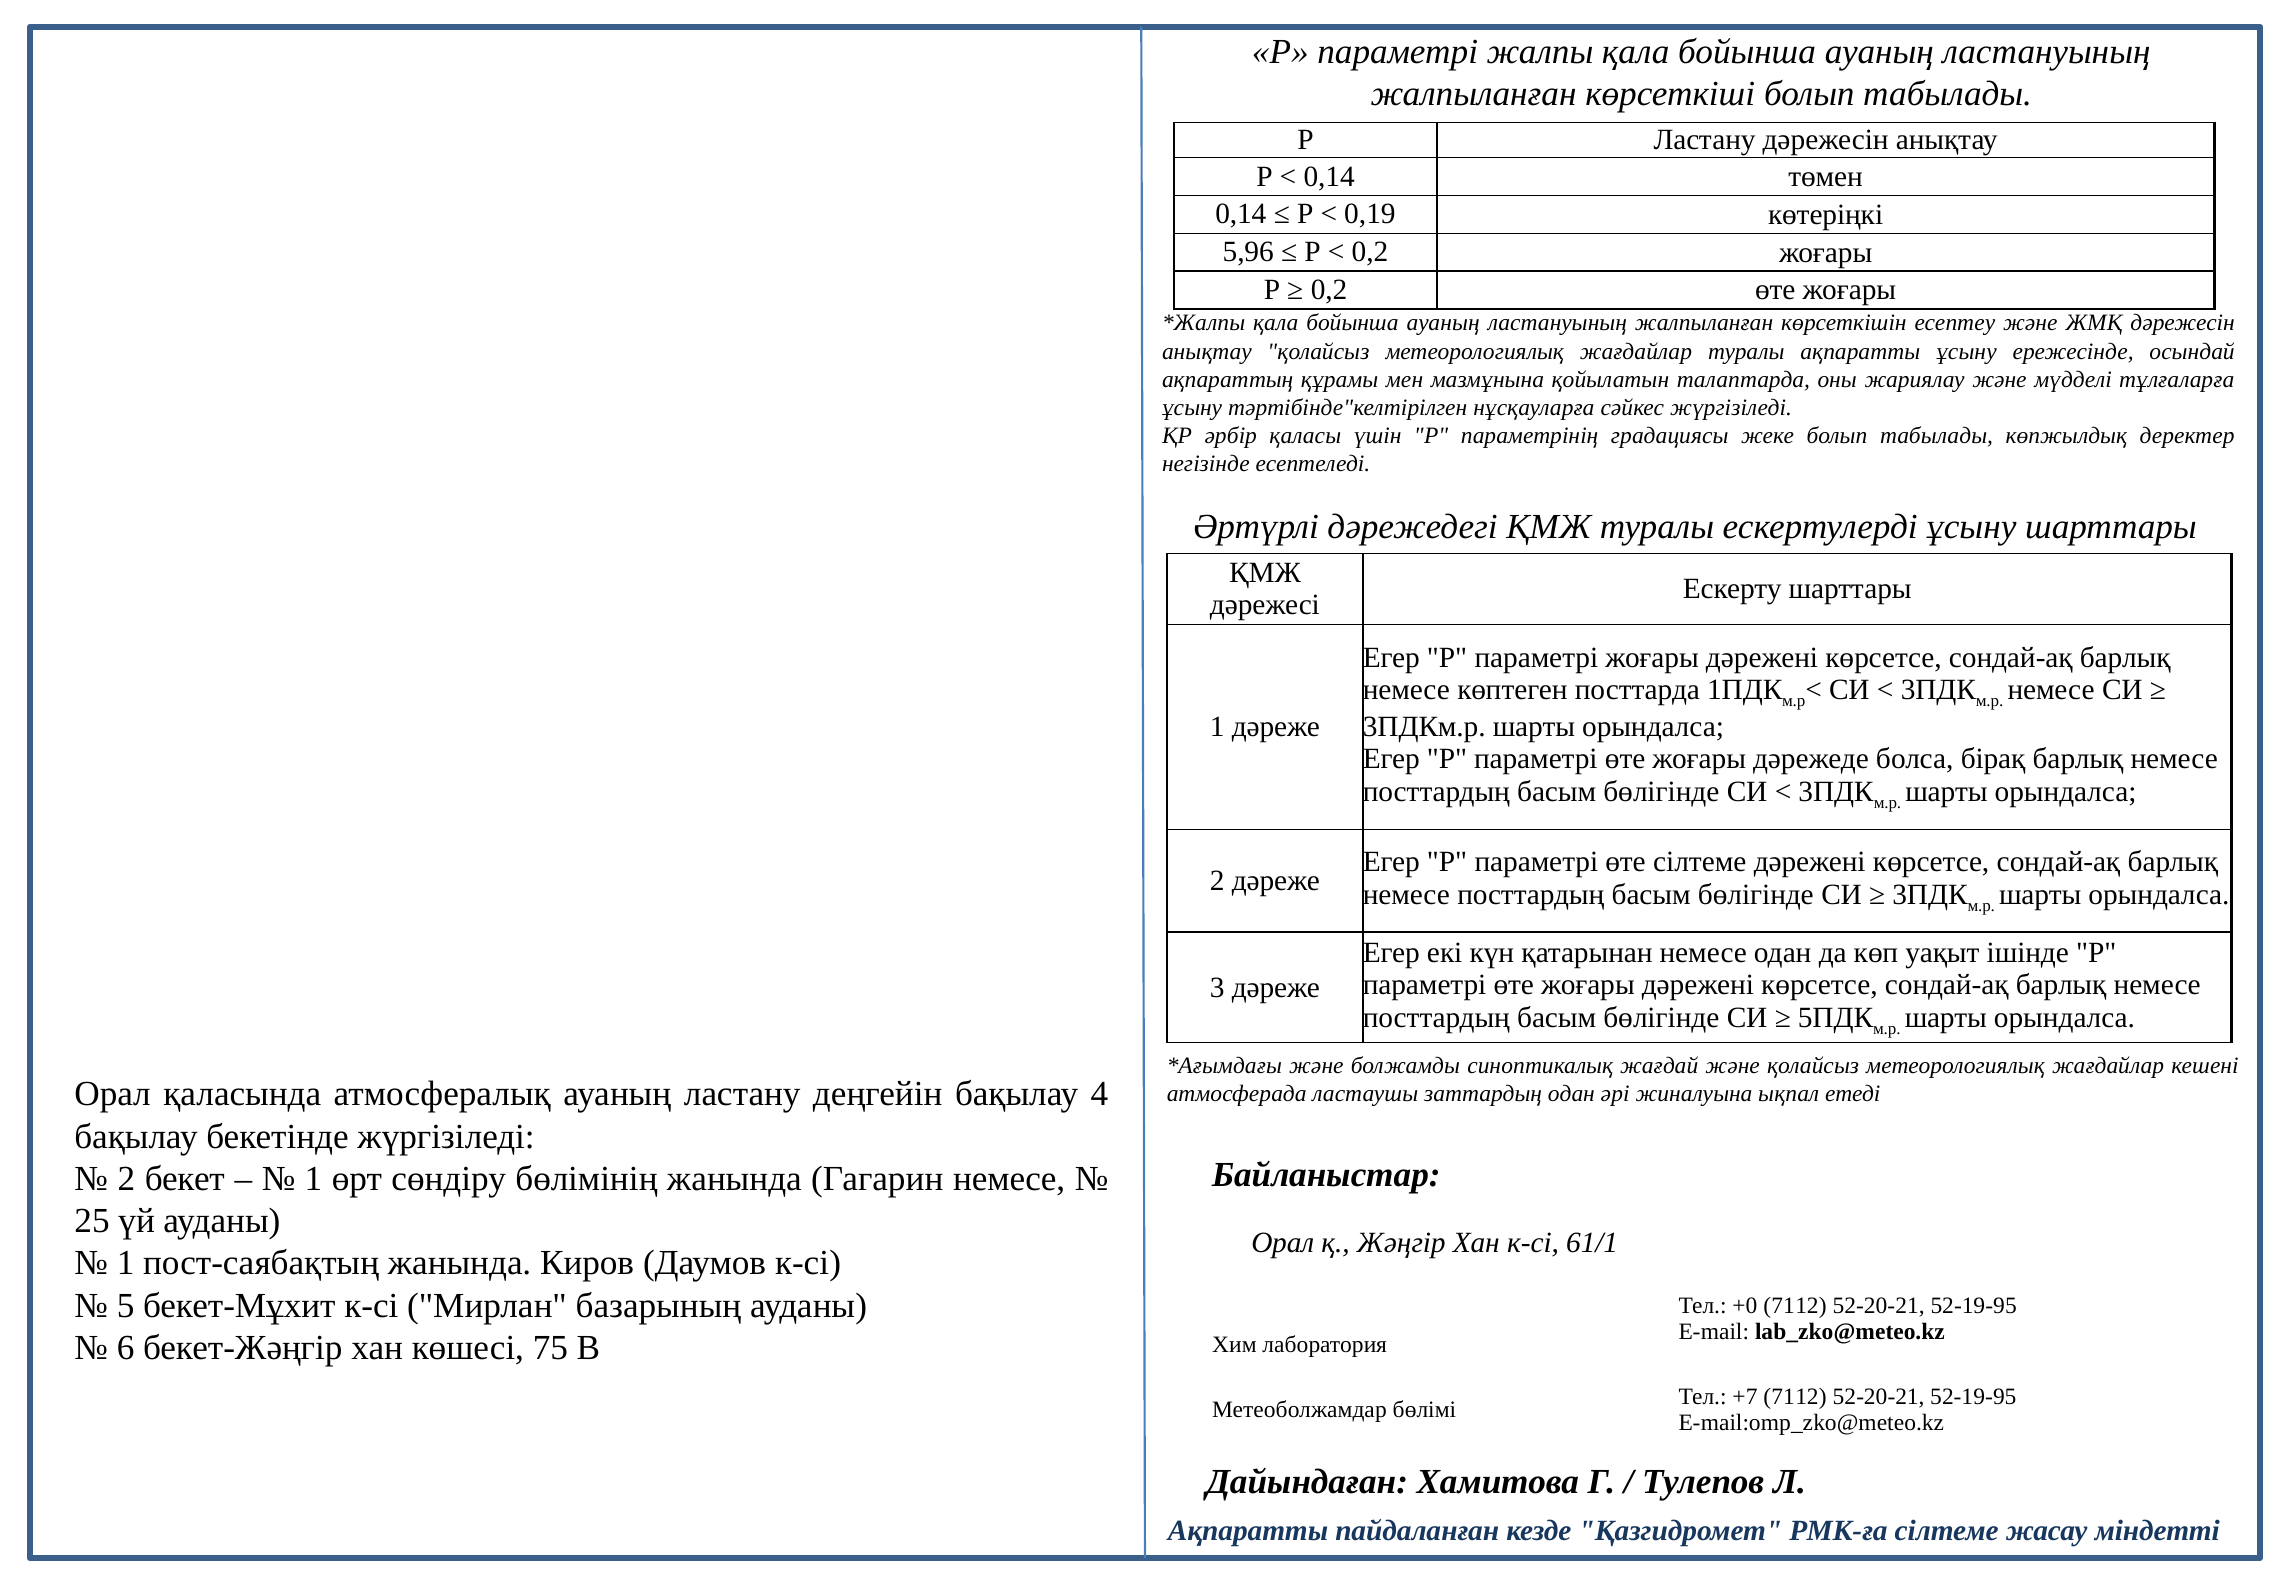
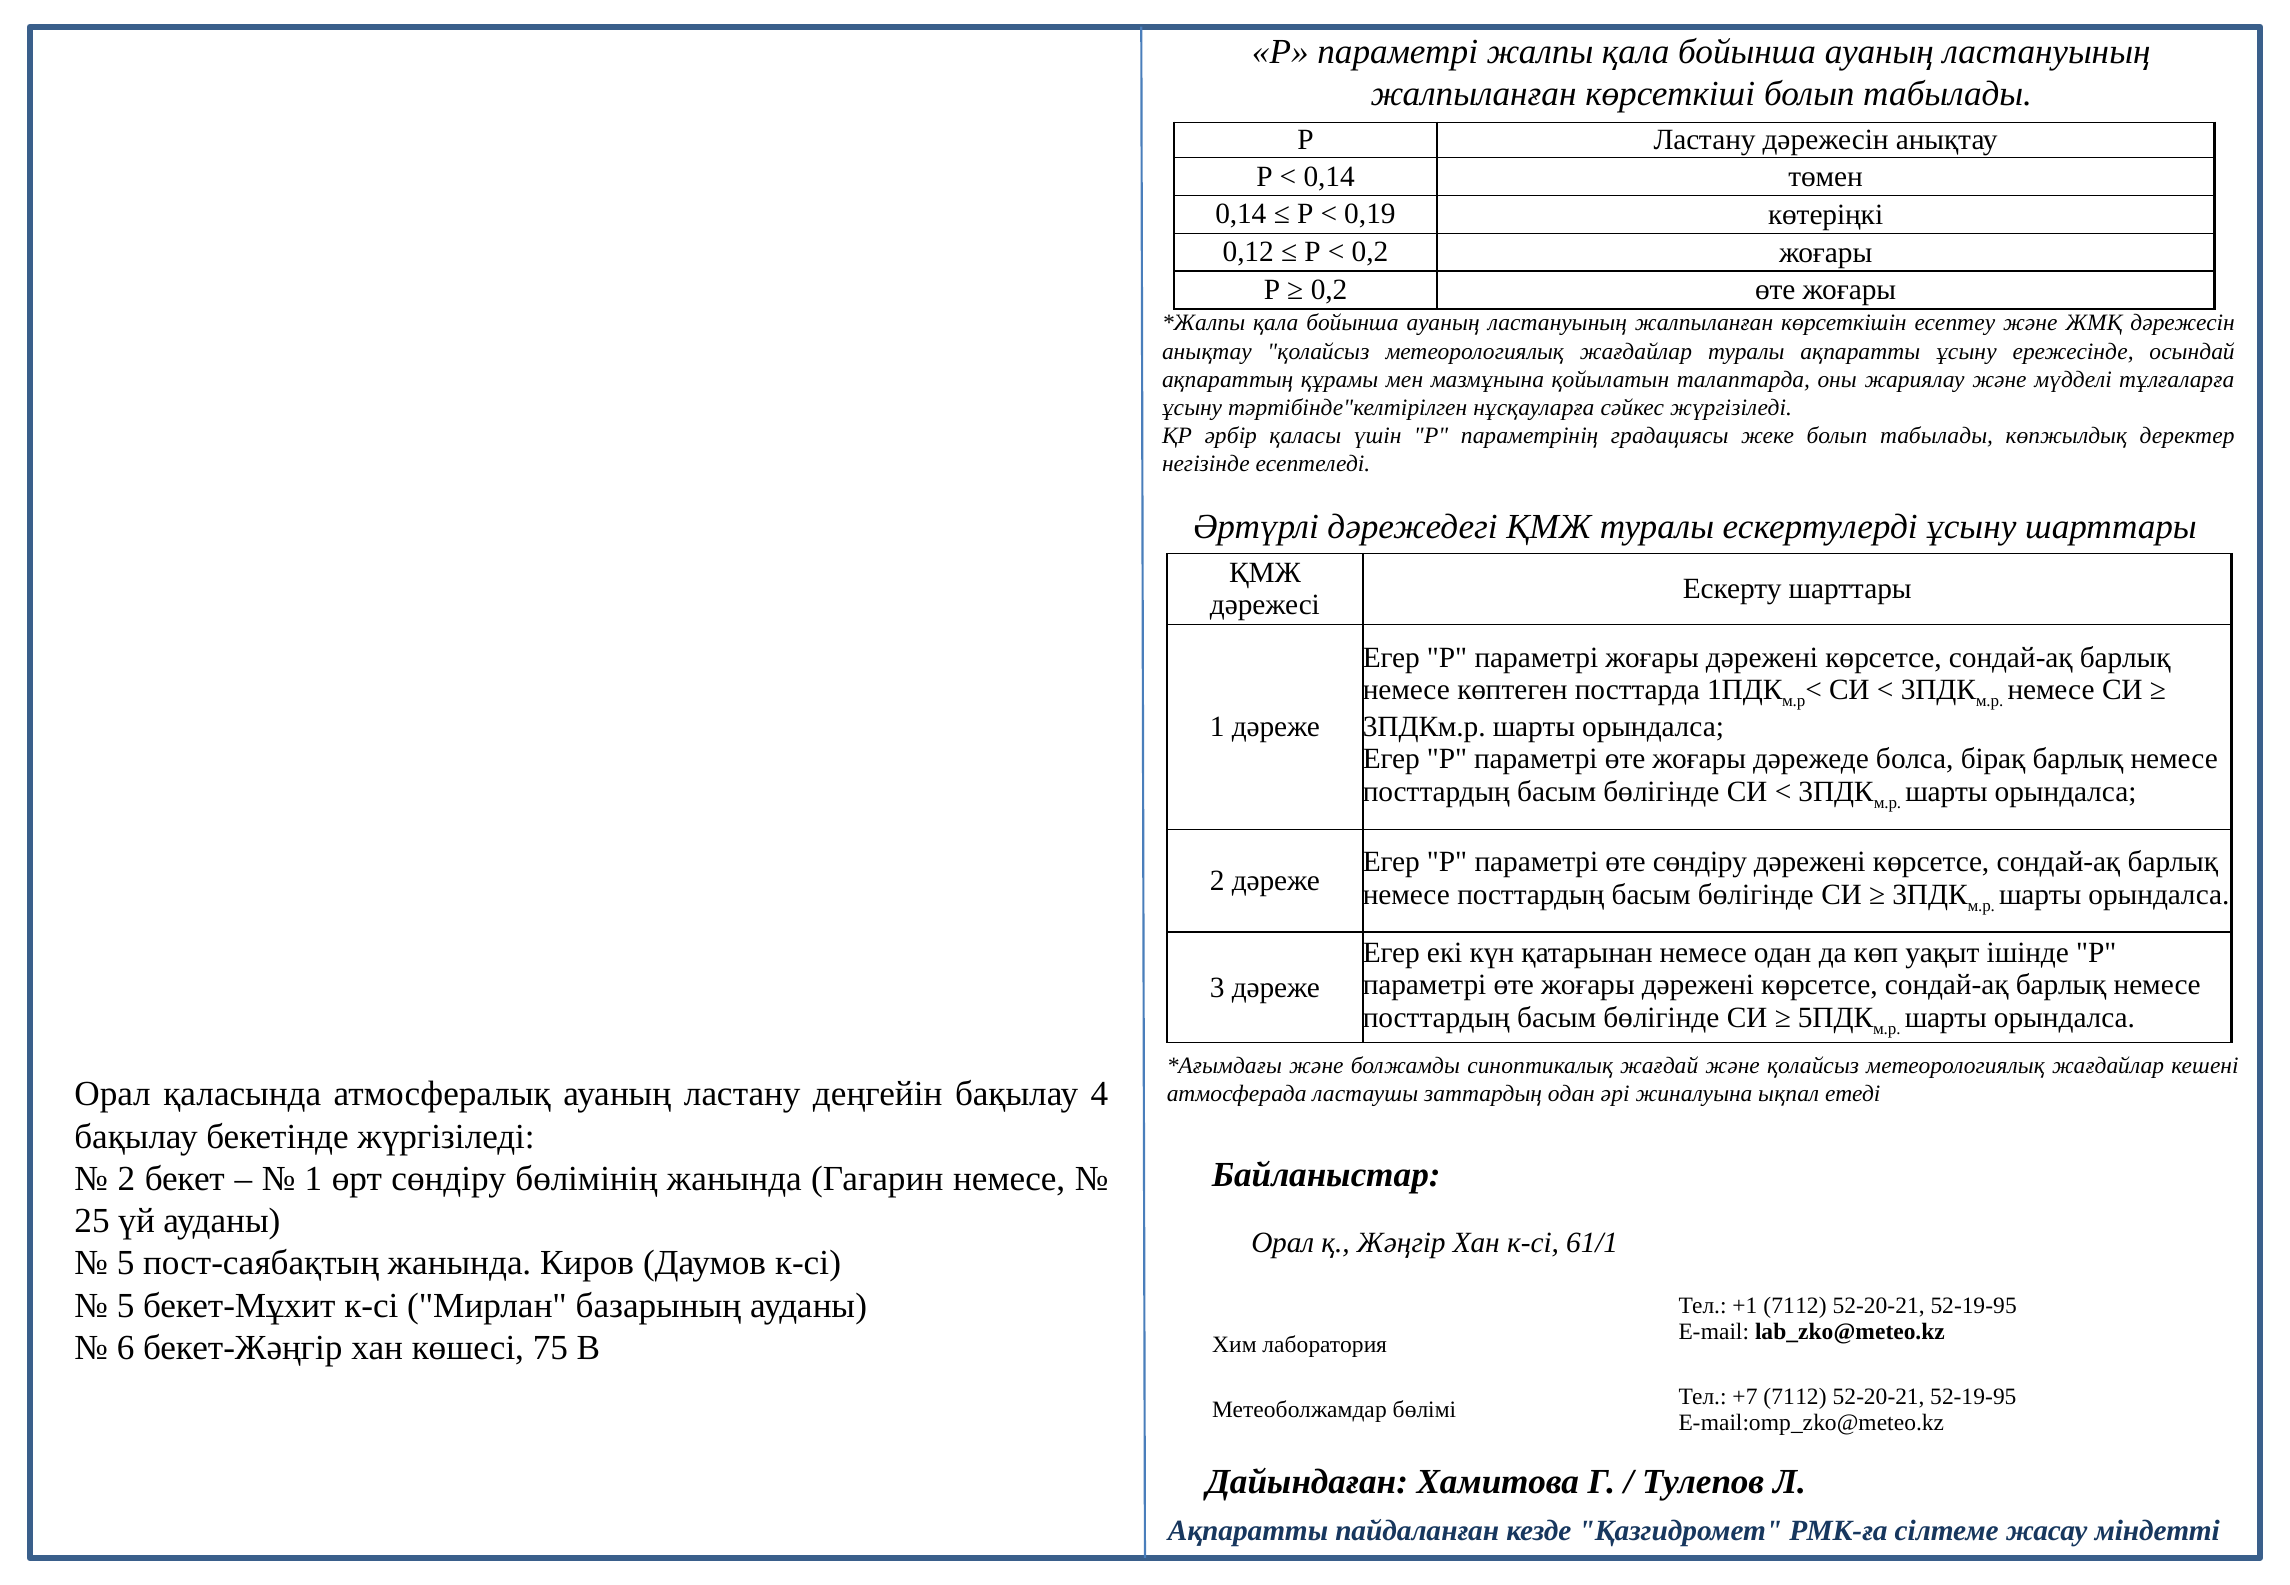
5,96: 5,96 -> 0,12 (1248, 252)
өте сілтеме: сілтеме -> сөндіру (1700, 862)
1: 1 -> 5 (126, 1263)
+0: +0 -> +1 (1745, 1306)
